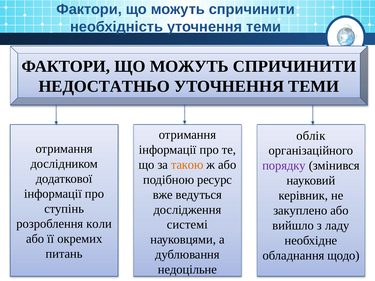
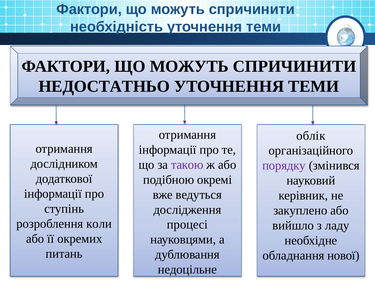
такою colour: orange -> purple (187, 165)
ресурс: ресурс -> окремі (215, 180)
системі: системі -> процесі (187, 225)
щодо: щодо -> нової (343, 256)
